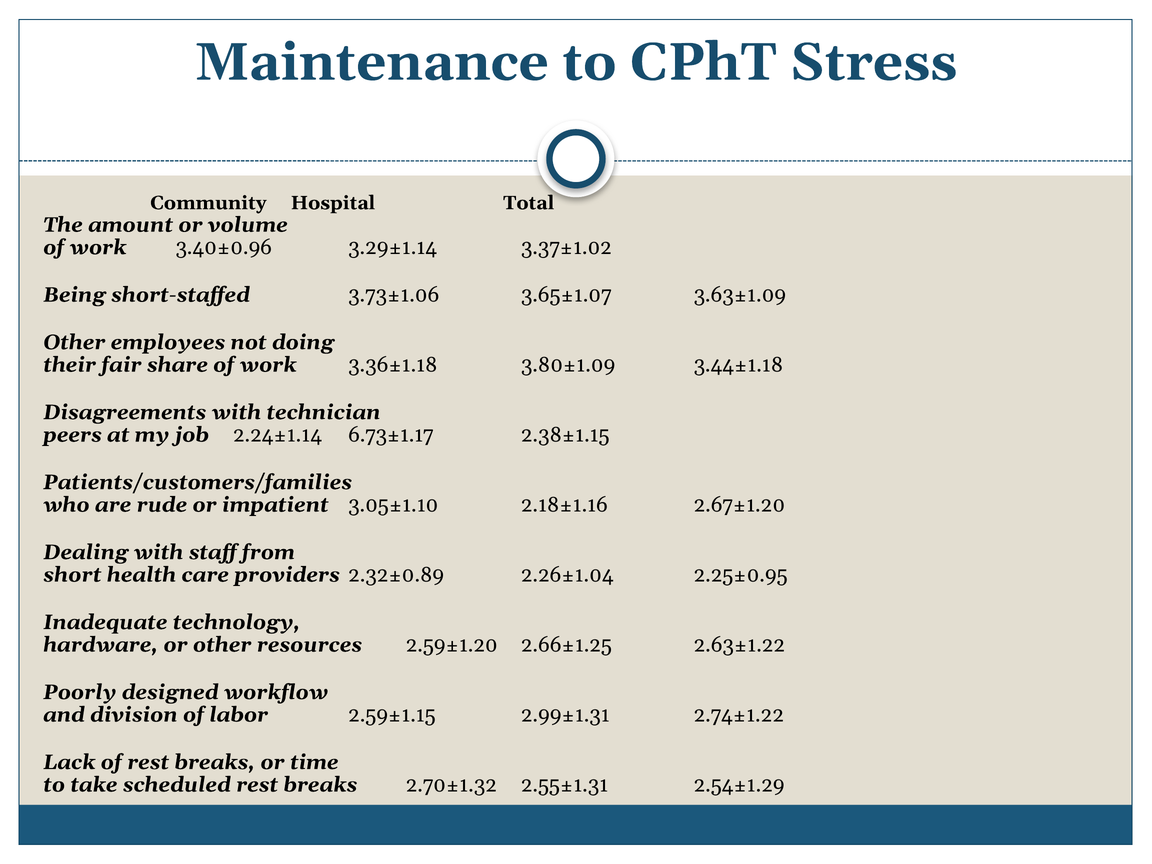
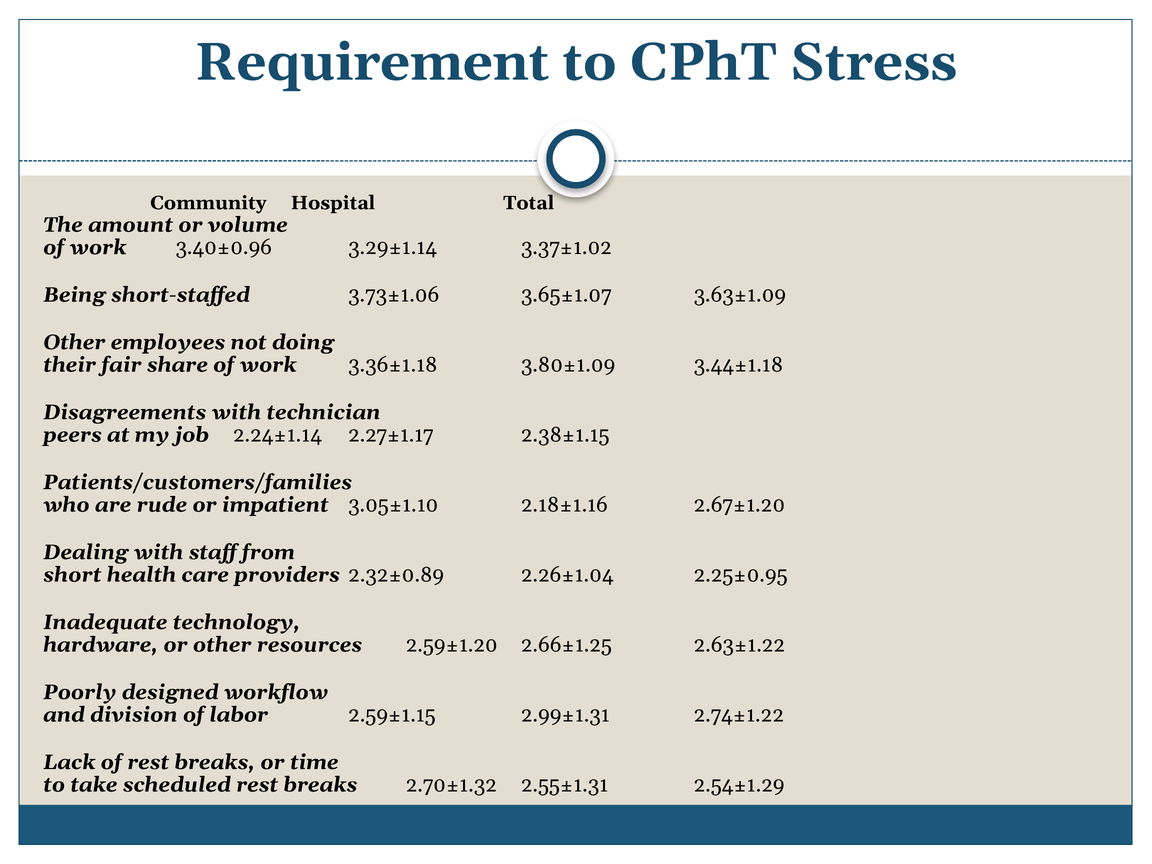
Maintenance: Maintenance -> Requirement (372, 62)
6.73±1.17: 6.73±1.17 -> 2.27±1.17 (391, 435)
